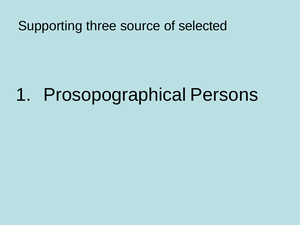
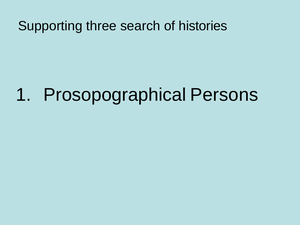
source: source -> search (140, 26)
selected: selected -> histories (203, 26)
